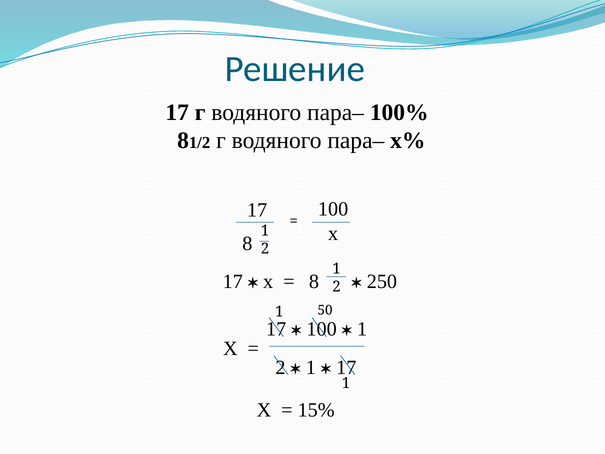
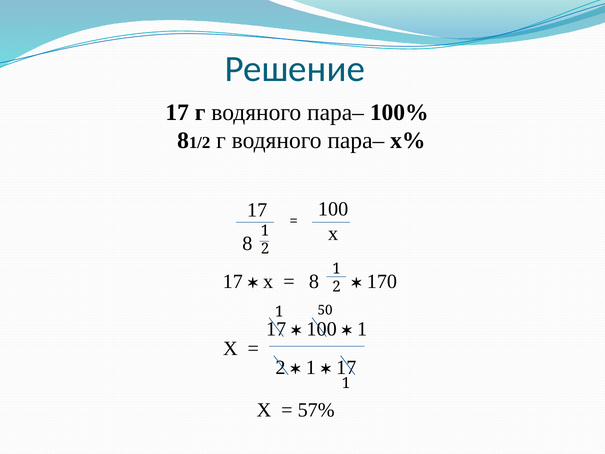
250: 250 -> 170 (382, 281)
15%: 15% -> 57% (316, 410)
